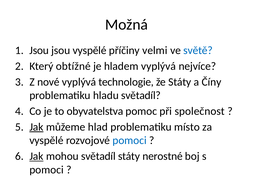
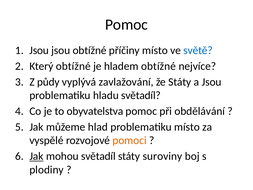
Možná: Možná -> Pomoc (127, 24)
jsou vyspělé: vyspělé -> obtížné (90, 50)
příčiny velmi: velmi -> místo (155, 50)
hladem vyplývá: vyplývá -> obtížné (158, 66)
nové: nové -> půdy (48, 82)
technologie: technologie -> zavlažování (126, 82)
a Číny: Číny -> Jsou (212, 82)
společnost: společnost -> obdělávání (200, 111)
Jak underline: present -> none (36, 127)
pomoci colour: blue -> orange (130, 140)
nerostné: nerostné -> suroviny (162, 156)
pomoci: pomoci -> plodiny (47, 170)
